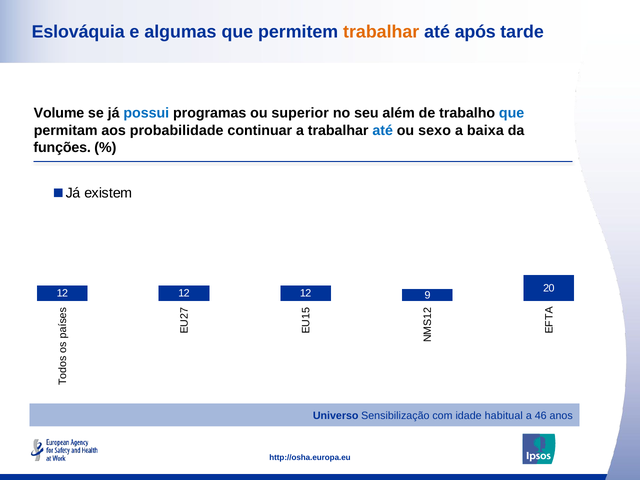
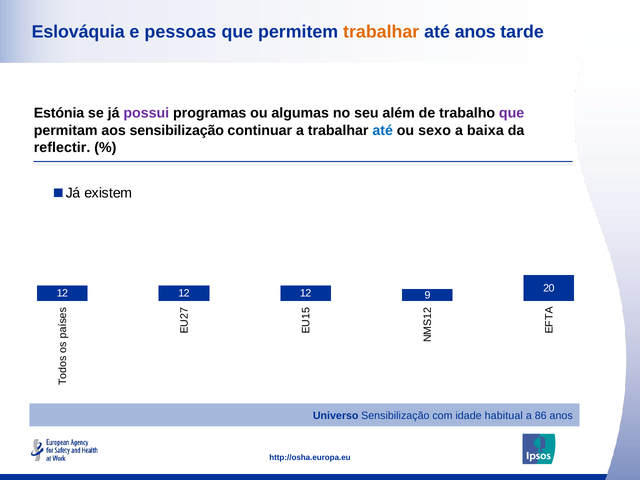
algumas: algumas -> pessoas (180, 32)
até após: após -> anos (475, 32)
Volume: Volume -> Estónia (59, 113)
possui colour: blue -> purple (146, 113)
superior: superior -> algumas (300, 113)
que colour: blue -> purple (512, 113)
aos probabilidade: probabilidade -> sensibilização (177, 130)
funções: funções -> reflectir (62, 147)
46: 46 -> 86 (541, 416)
